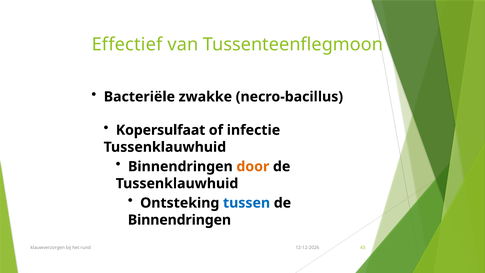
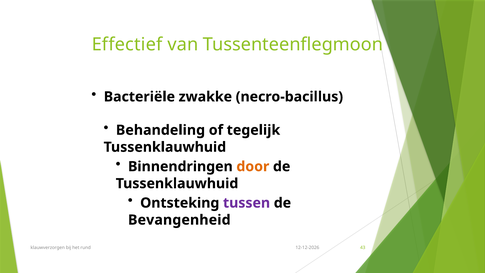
Kopersulfaat: Kopersulfaat -> Behandeling (160, 130)
infectie: infectie -> tegelijk (253, 130)
tussen colour: blue -> purple (247, 203)
Binnendringen: Binnendringen -> Bevangenheid (179, 220)
